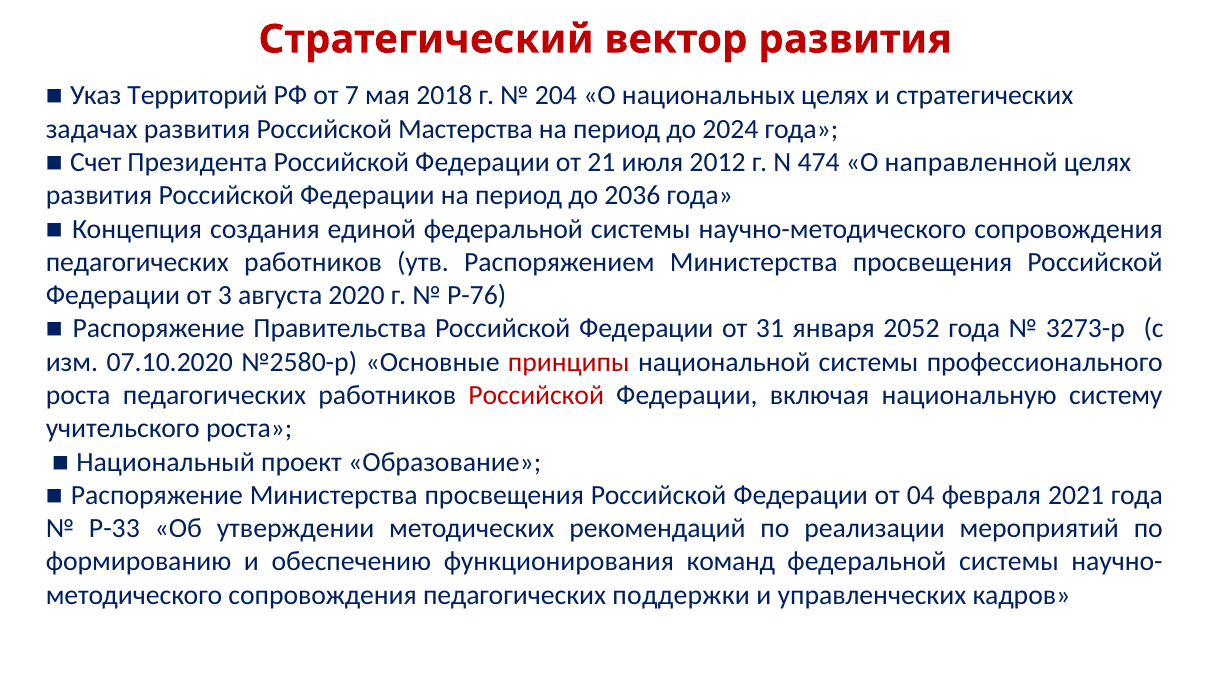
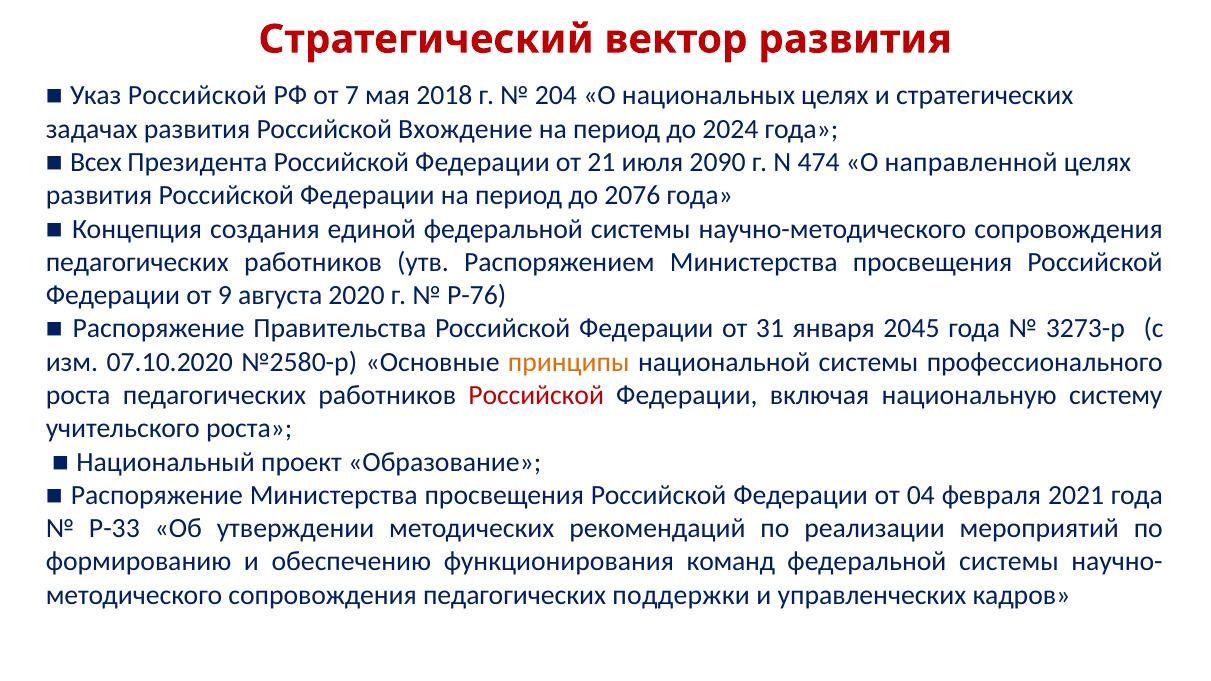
Указ Территорий: Территорий -> Российской (197, 96)
Мастерства: Мастерства -> Вхождение (465, 129)
Счет: Счет -> Всех (96, 162)
2012: 2012 -> 2090 (718, 162)
2036: 2036 -> 2076 (632, 196)
3: 3 -> 9 (225, 296)
2052: 2052 -> 2045 (912, 329)
принципы colour: red -> orange (569, 362)
